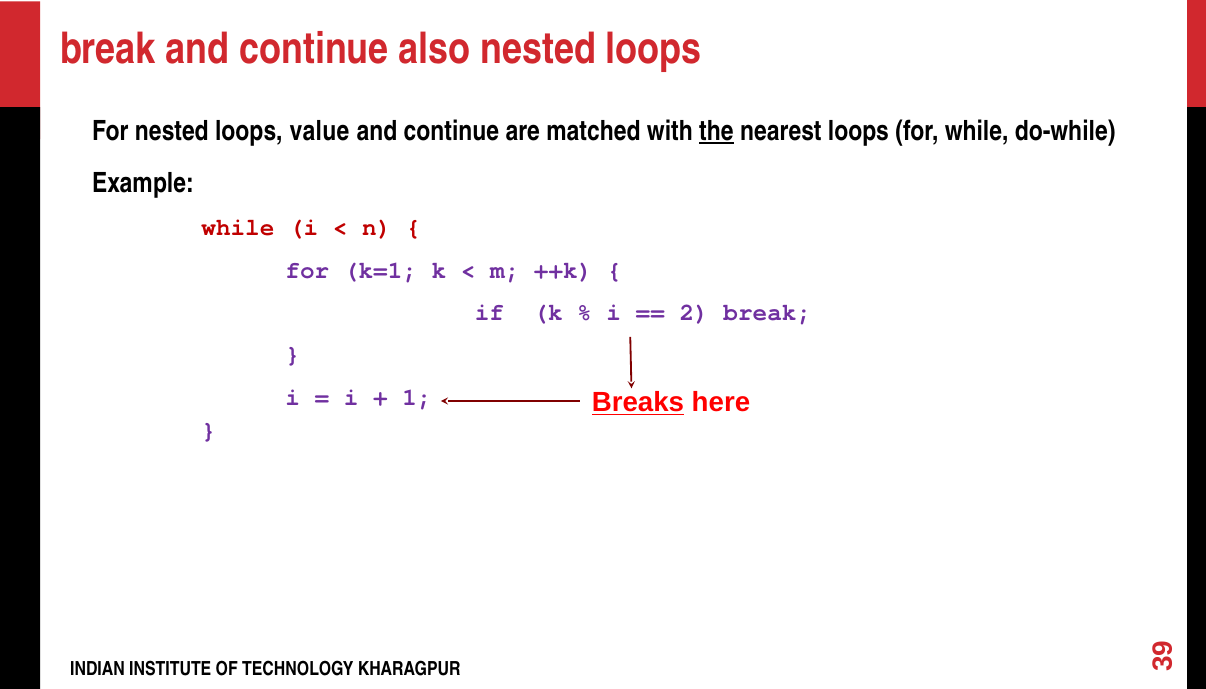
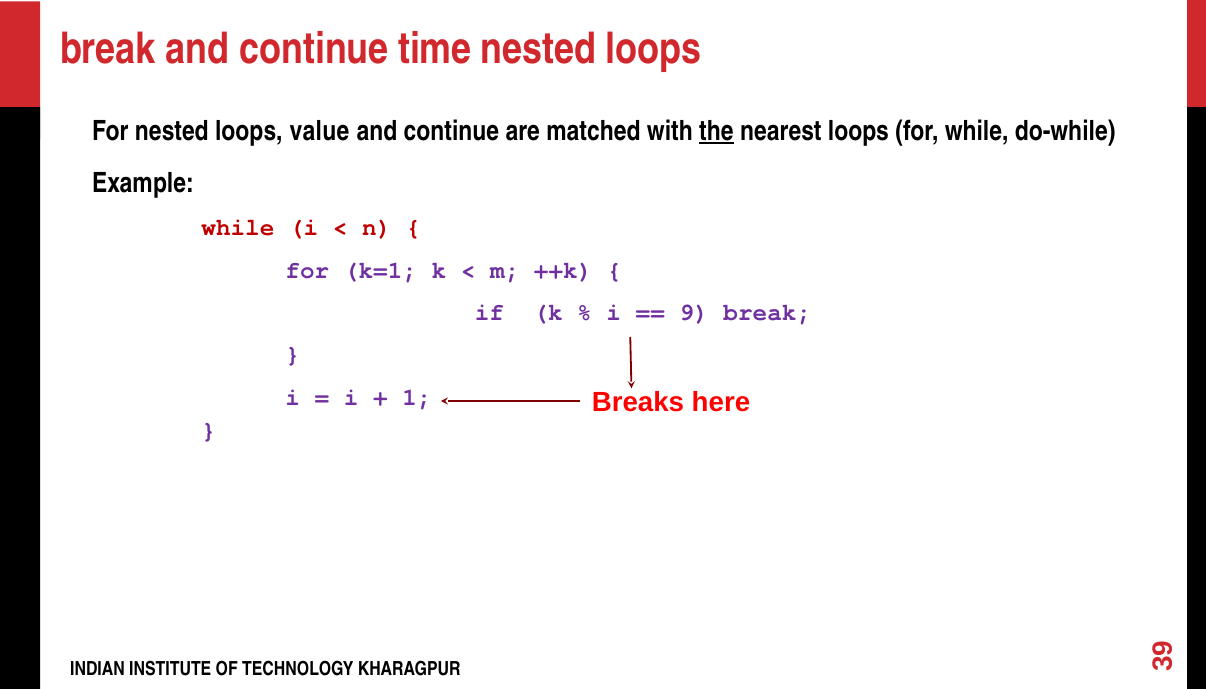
also: also -> time (435, 50)
2: 2 -> 9 (694, 312)
Breaks underline: present -> none (638, 403)
